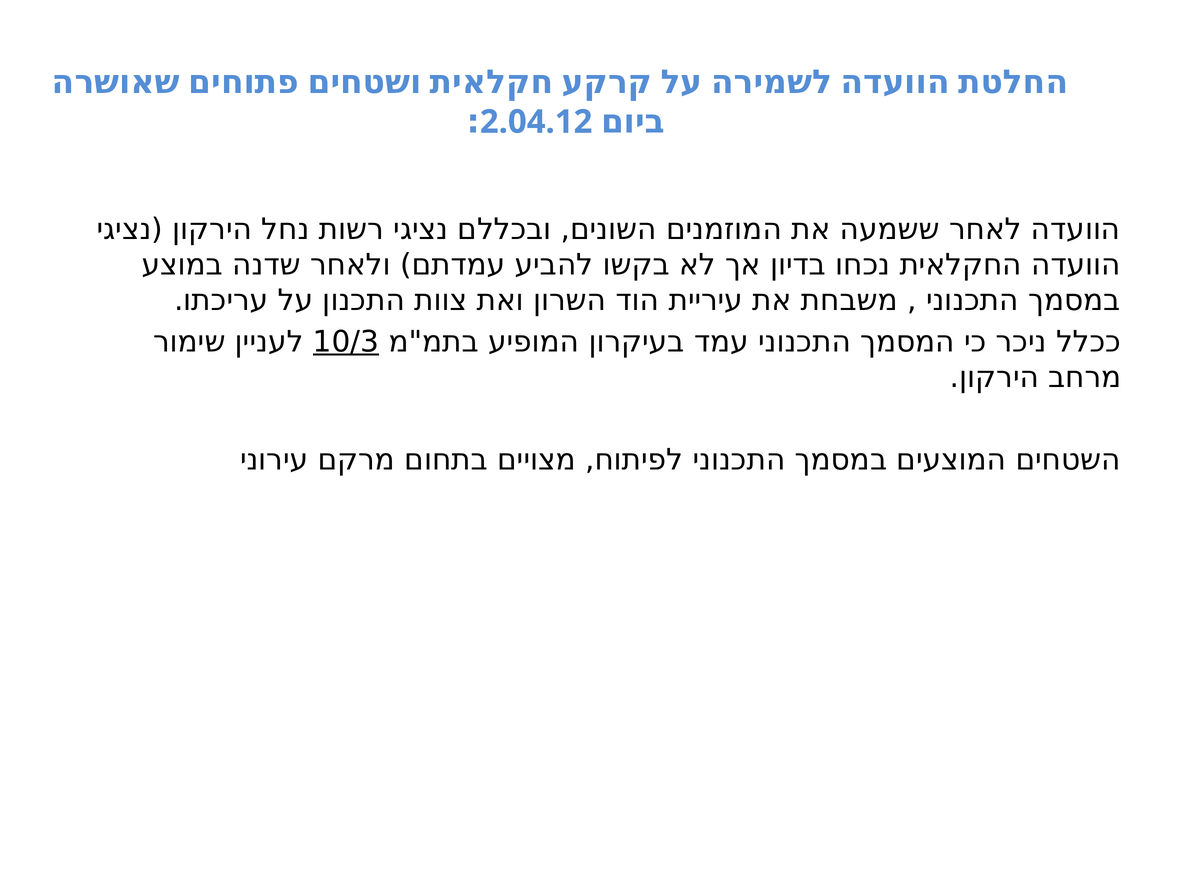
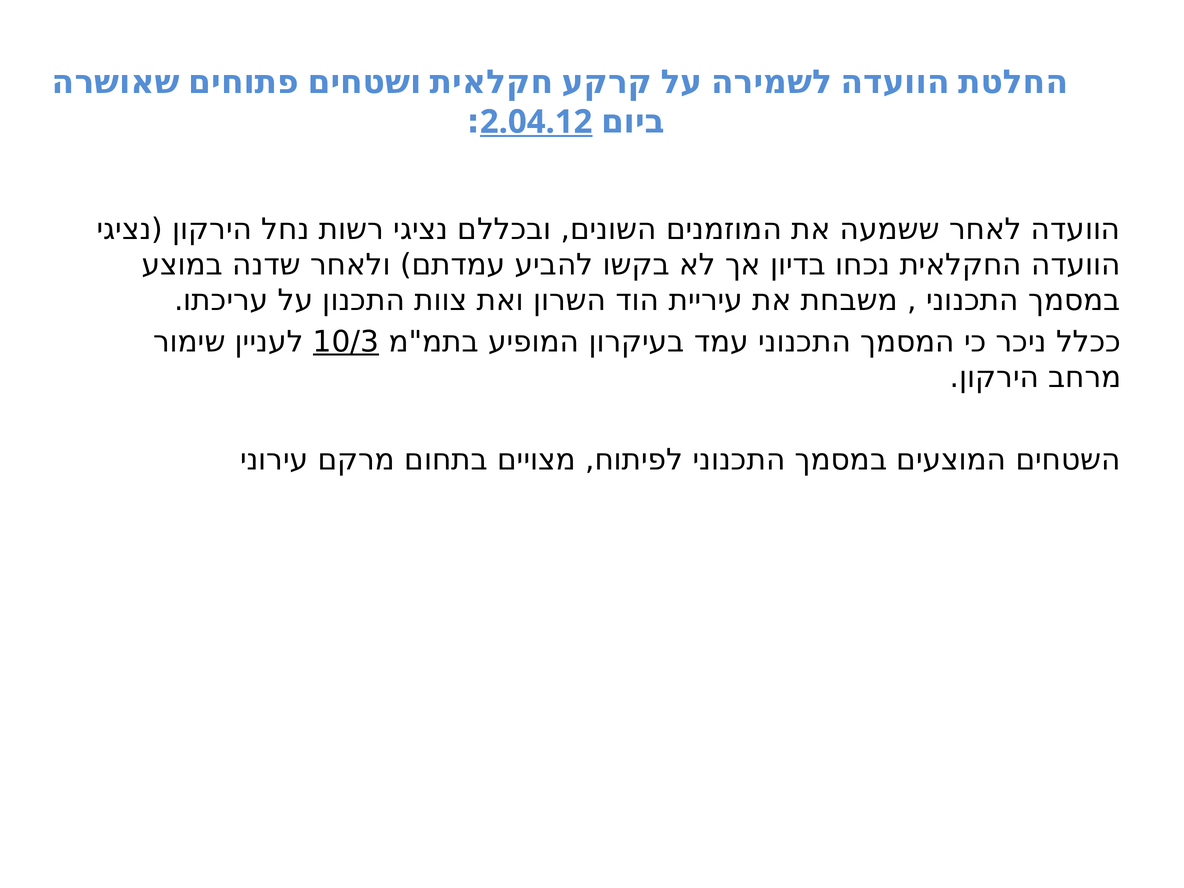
2.04.12 underline: none -> present (536, 122)
